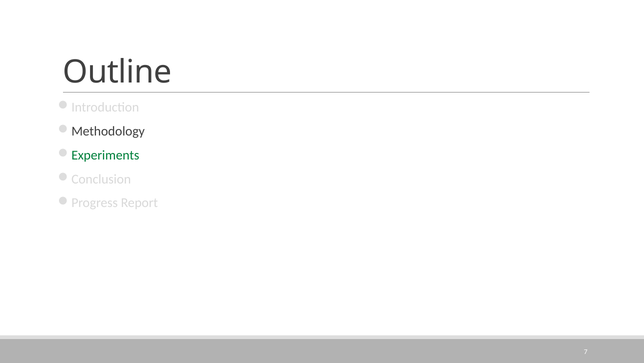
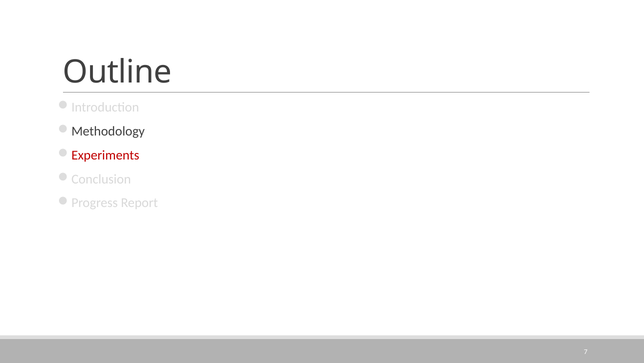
Experiments colour: green -> red (105, 155)
